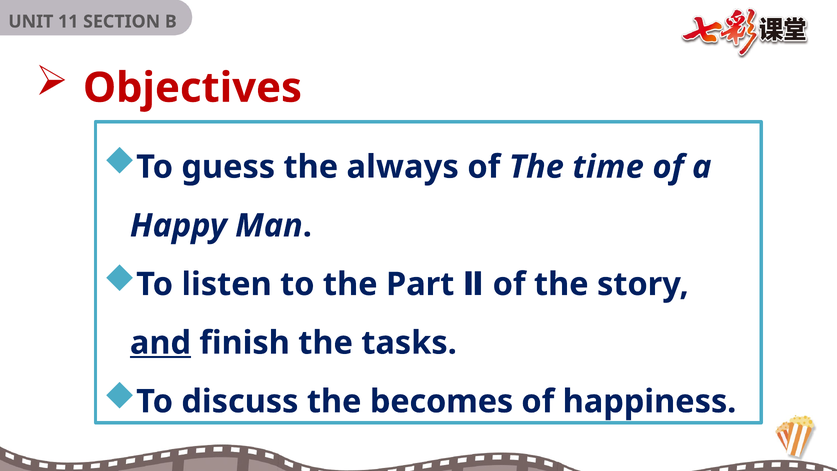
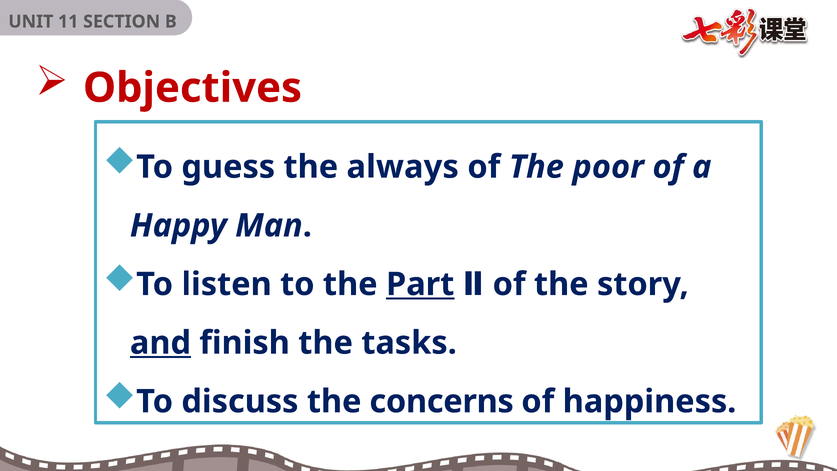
time: time -> poor (608, 167)
Part underline: none -> present (420, 284)
becomes: becomes -> concerns (442, 401)
